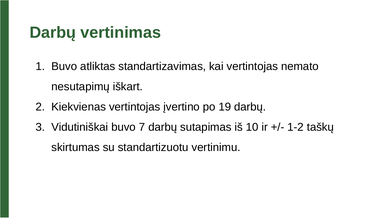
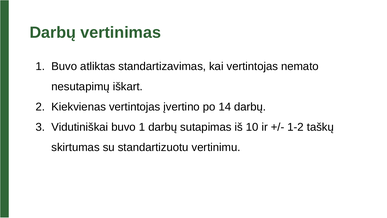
19: 19 -> 14 (225, 107)
buvo 7: 7 -> 1 (142, 127)
